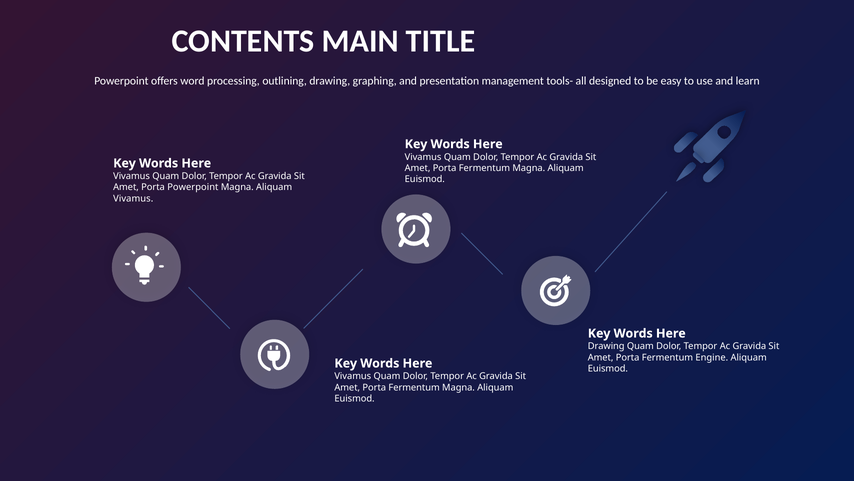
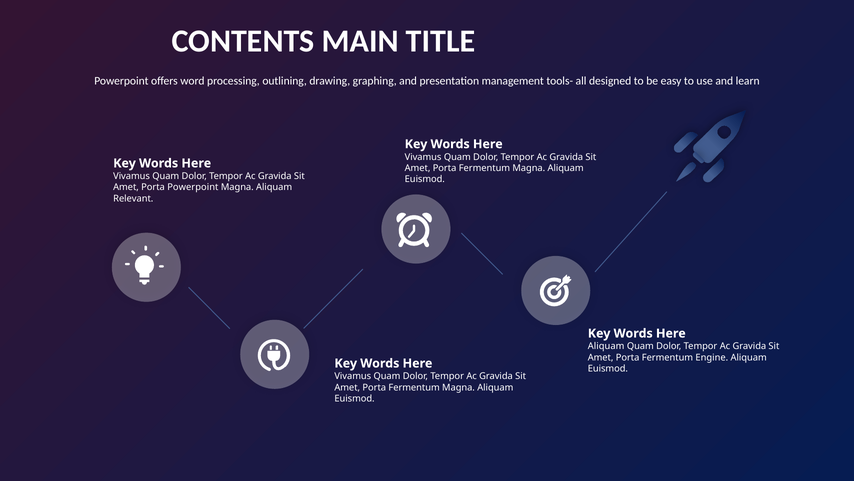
Vivamus: Vivamus -> Relevant (133, 198)
Drawing: Drawing -> Aliquam (606, 346)
